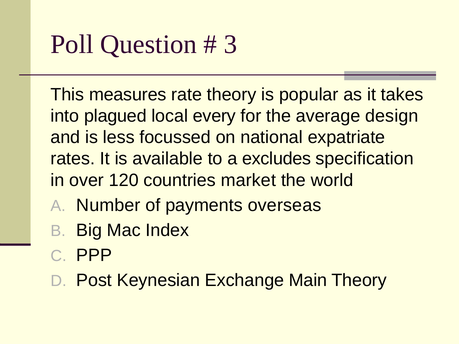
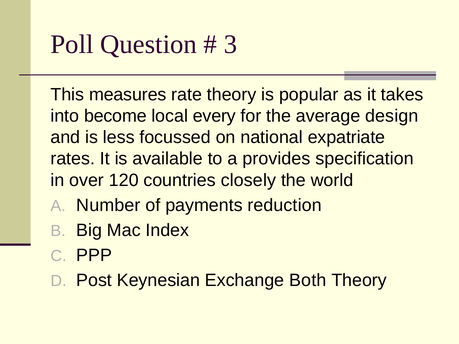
plagued: plagued -> become (115, 116)
excludes: excludes -> provides (276, 159)
market: market -> closely (248, 180)
overseas: overseas -> reduction (285, 205)
Main: Main -> Both (308, 280)
